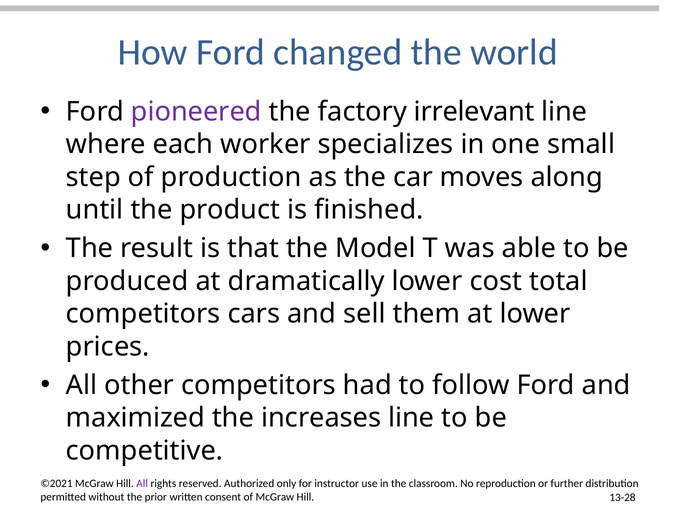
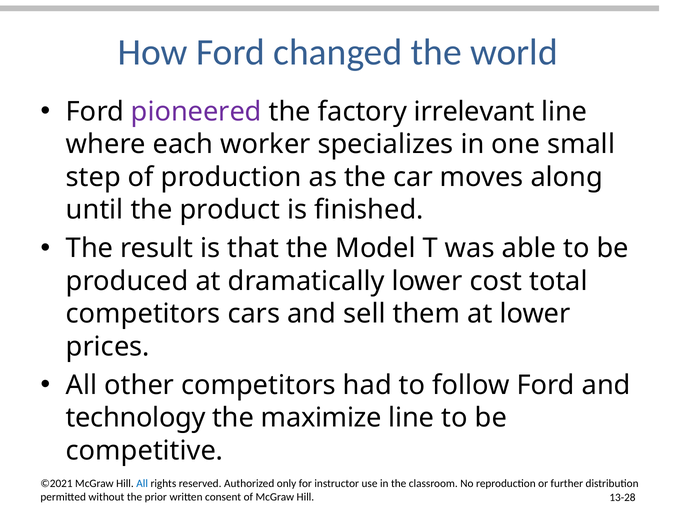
maximized: maximized -> technology (136, 418)
increases: increases -> maximize (321, 418)
All colour: purple -> blue (142, 484)
